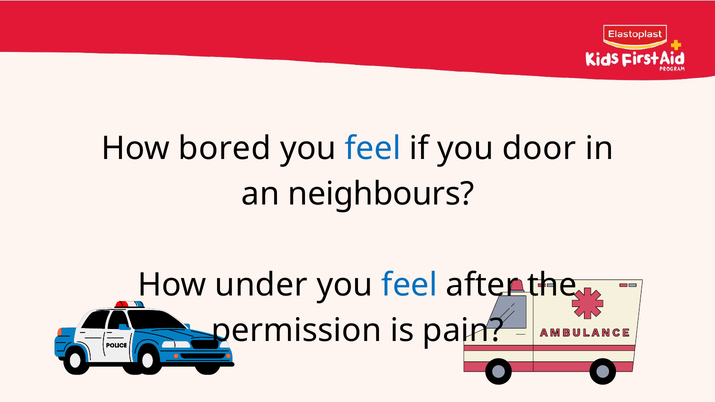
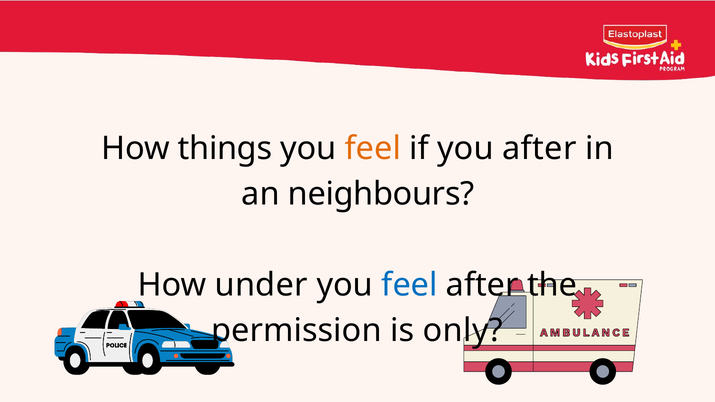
bored: bored -> things (225, 149)
feel colour: blue -> orange (373, 149)
you door: door -> after (539, 149)
pain: pain -> only (463, 331)
